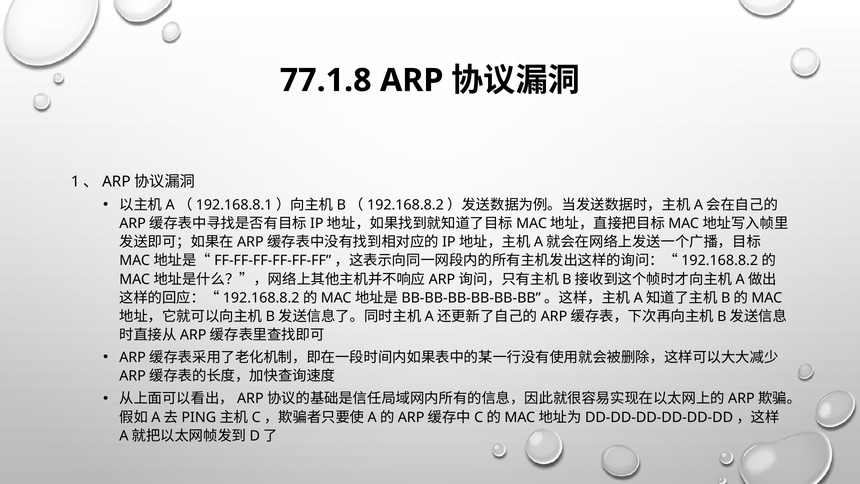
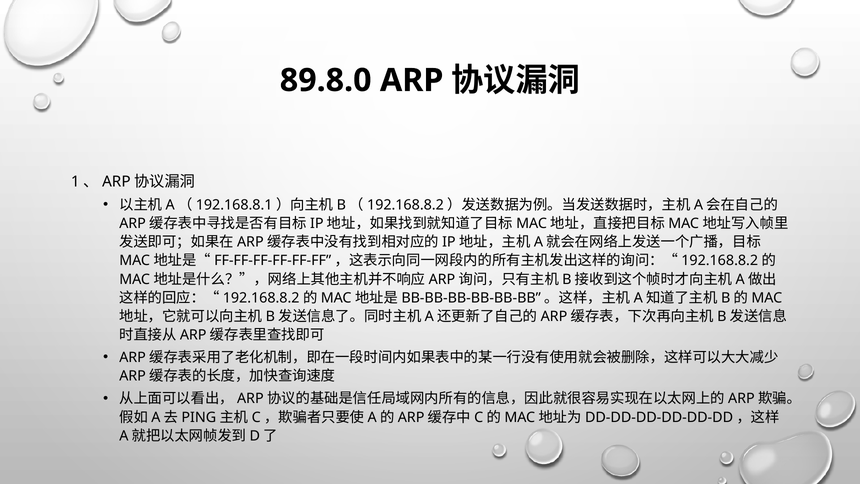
77.1.8: 77.1.8 -> 89.8.0 (326, 80)
